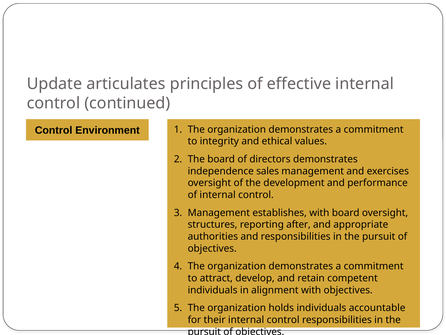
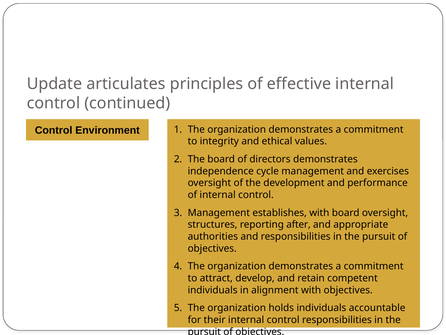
sales: sales -> cycle (268, 171)
